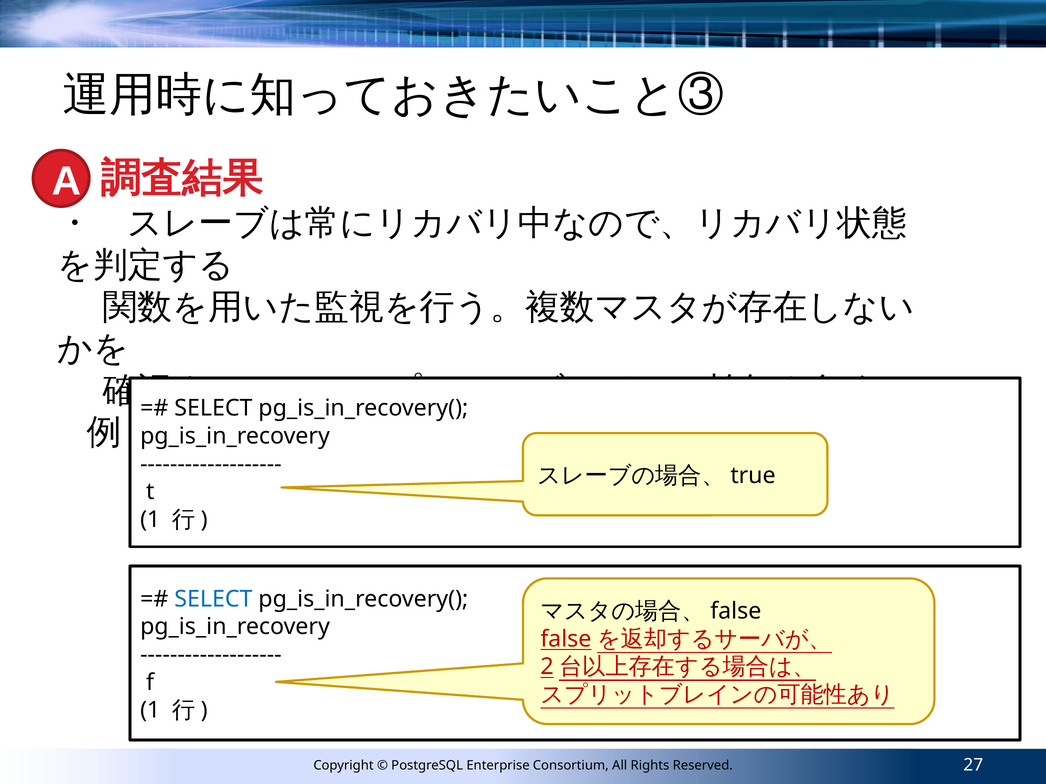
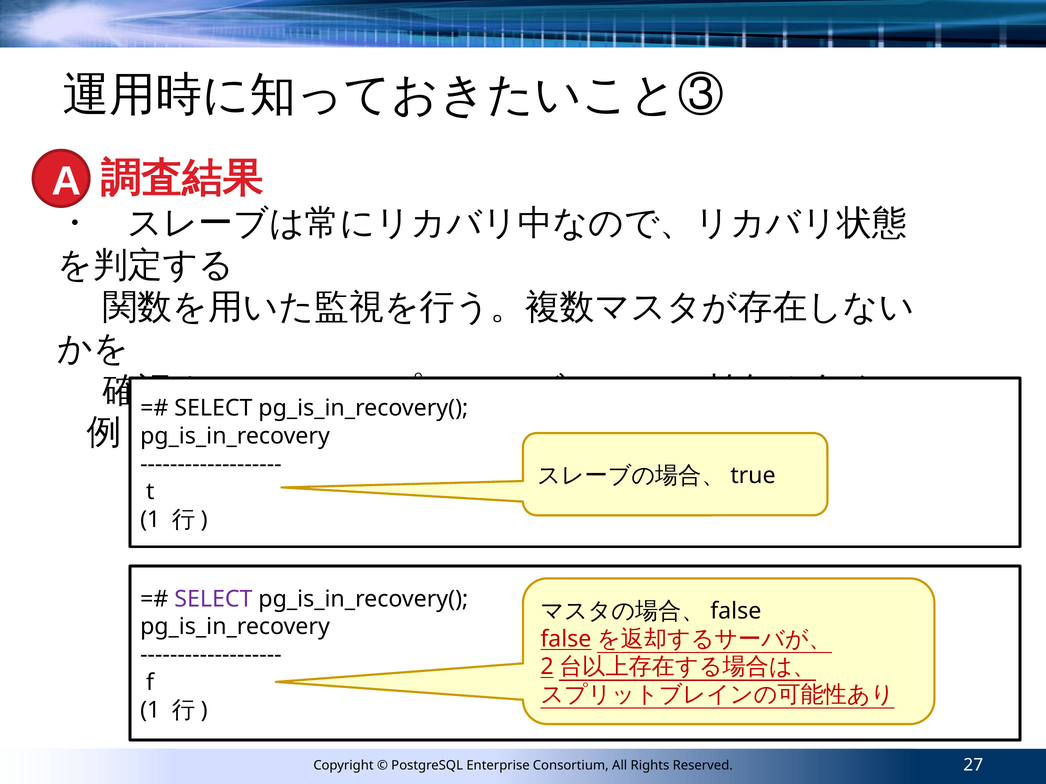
SELECT colour: blue -> purple (213, 599)
